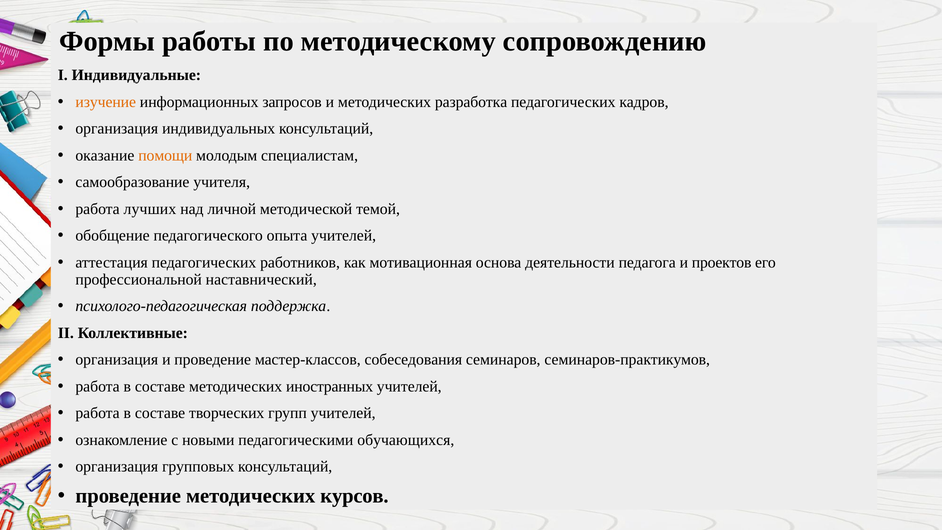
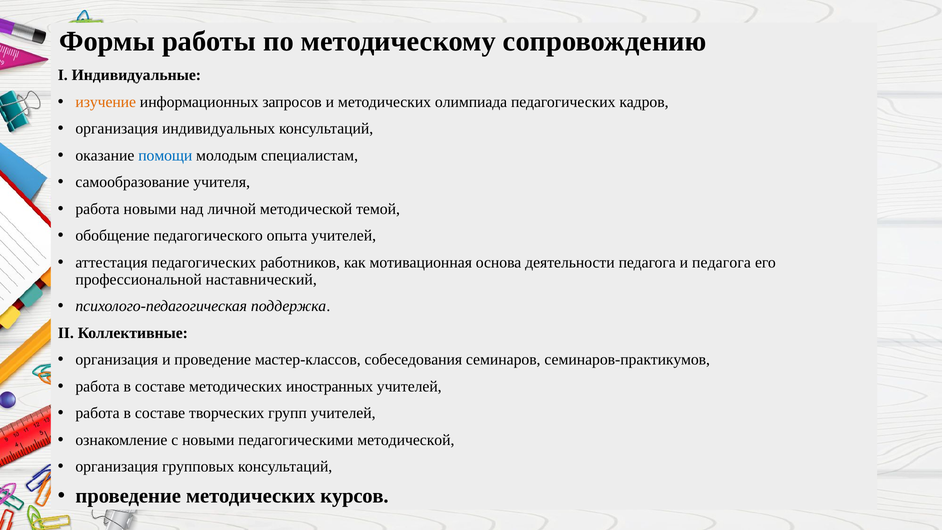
разработка: разработка -> олимпиада (471, 102)
помощи colour: orange -> blue (165, 155)
работа лучших: лучших -> новыми (150, 209)
и проектов: проектов -> педагога (721, 262)
педагогическими обучающихся: обучающихся -> методической (406, 440)
